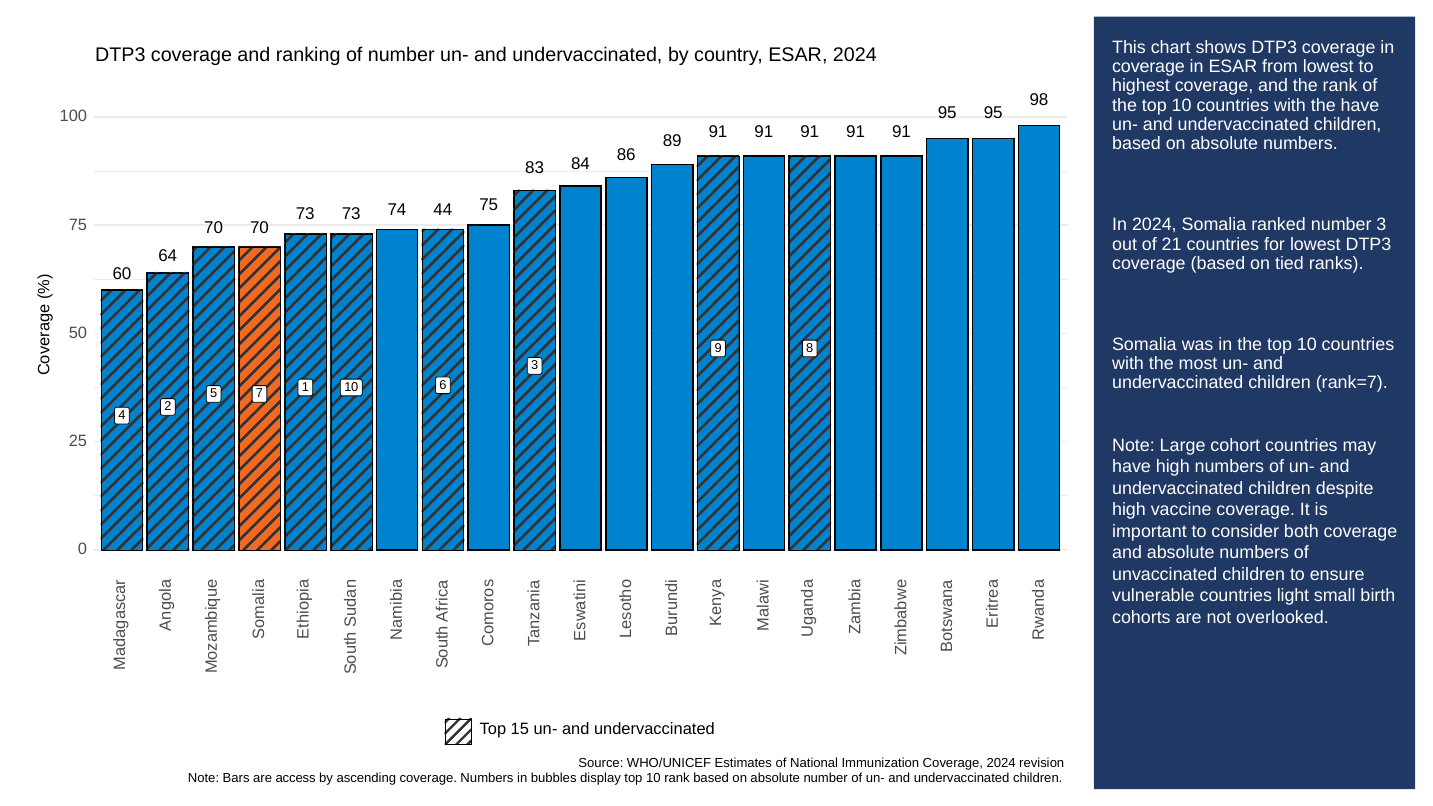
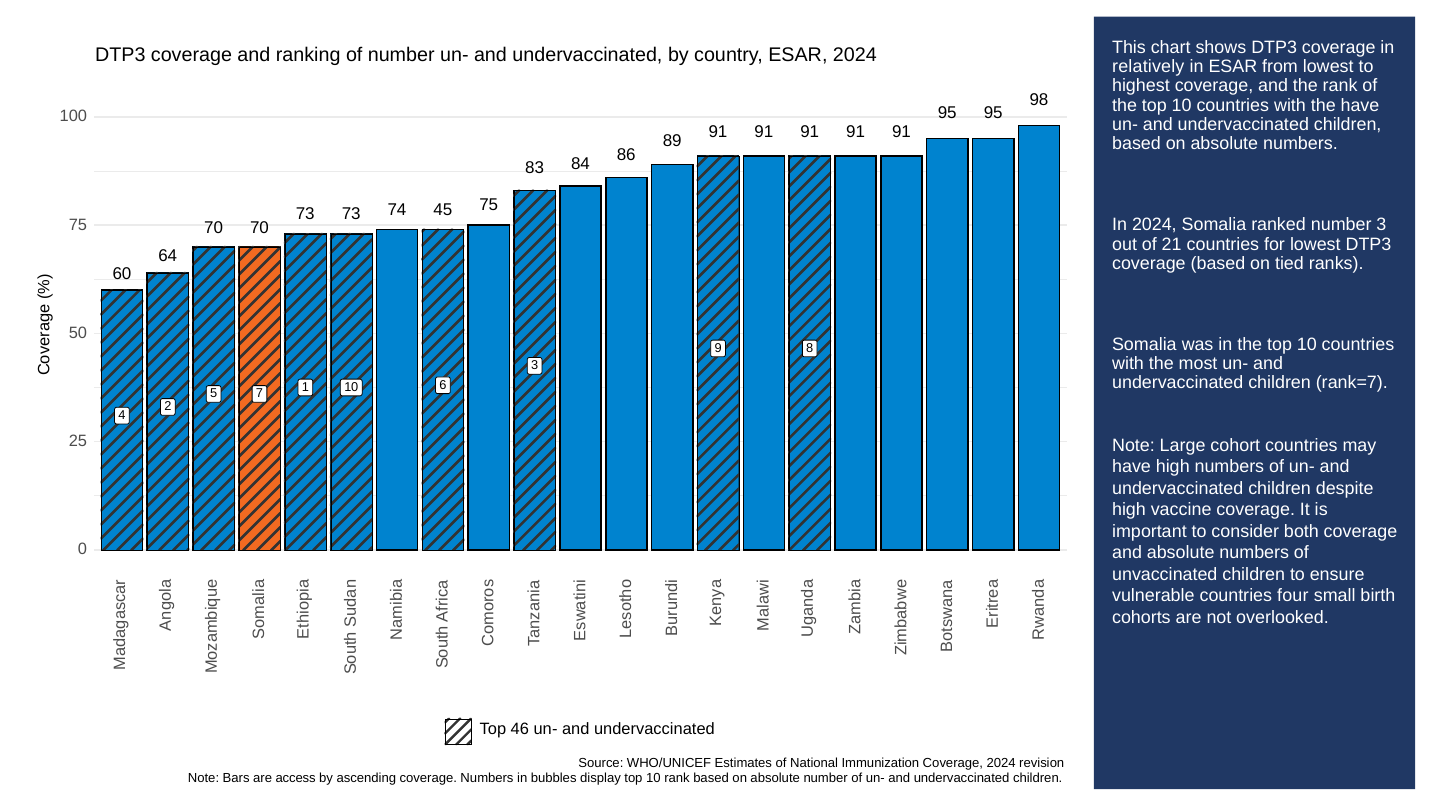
coverage: coverage -> relatively (1148, 66)
44: 44 -> 45 (443, 210)
light: light -> four (1293, 596)
15: 15 -> 46 (520, 729)
